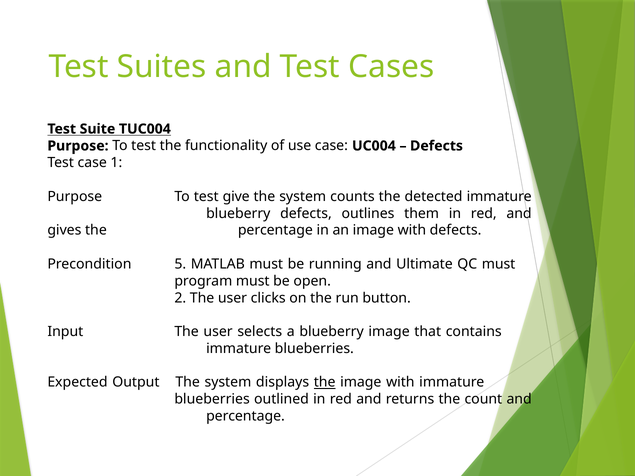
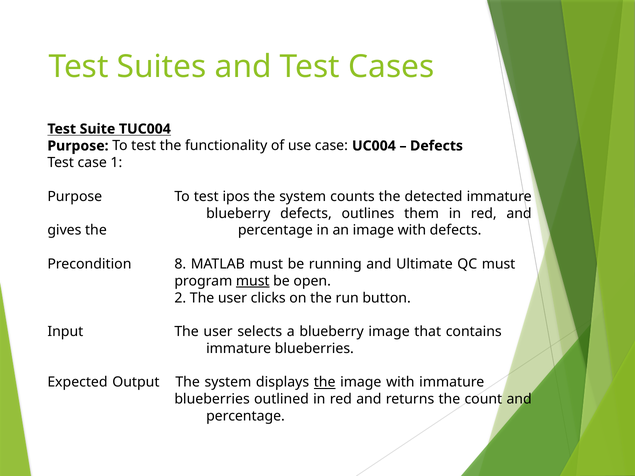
give: give -> ipos (236, 197)
5: 5 -> 8 (180, 264)
must underline: none -> present (253, 281)
